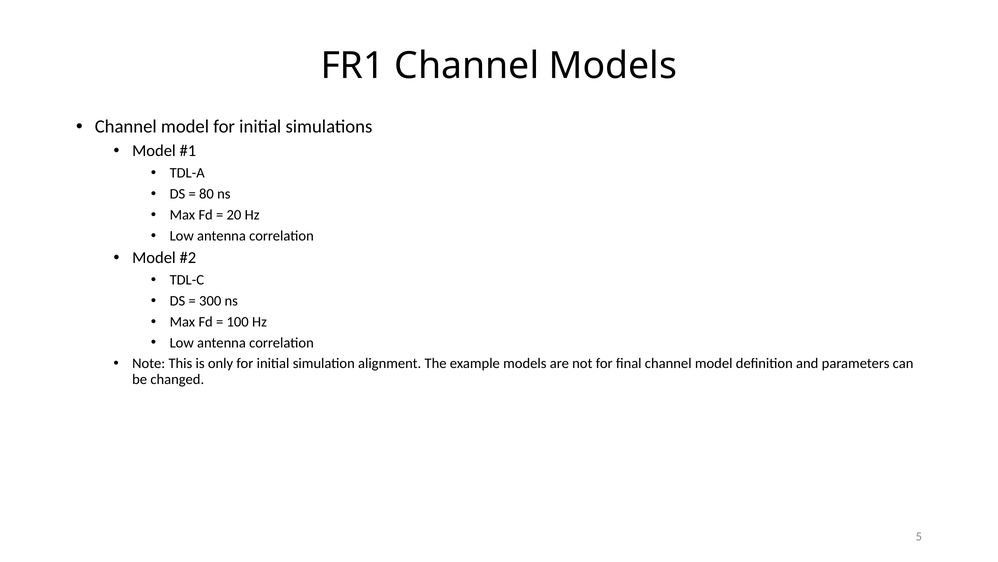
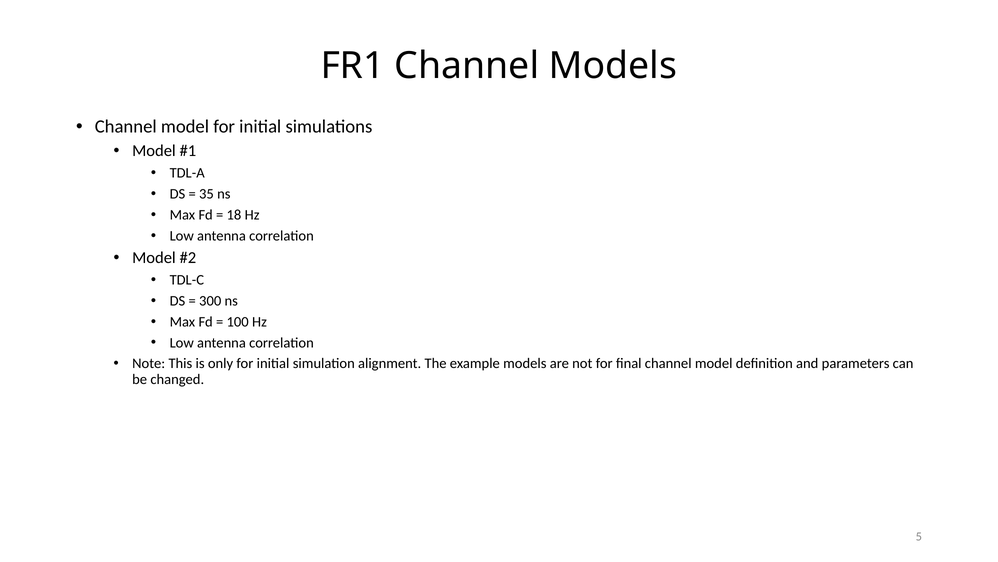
80: 80 -> 35 (206, 194)
20: 20 -> 18 (234, 215)
